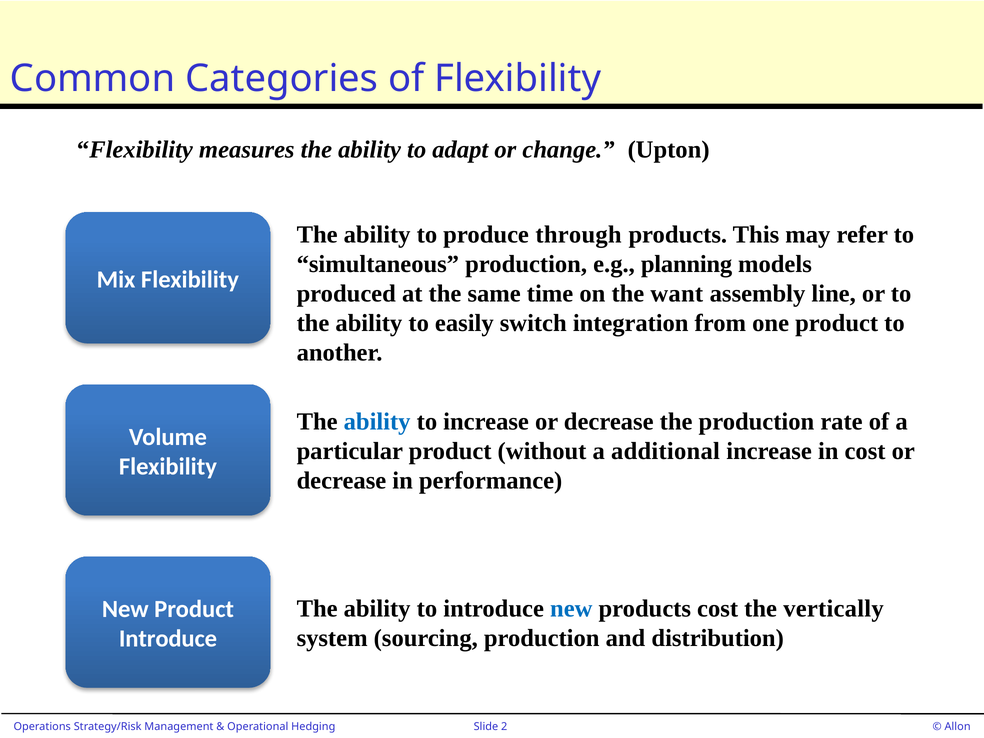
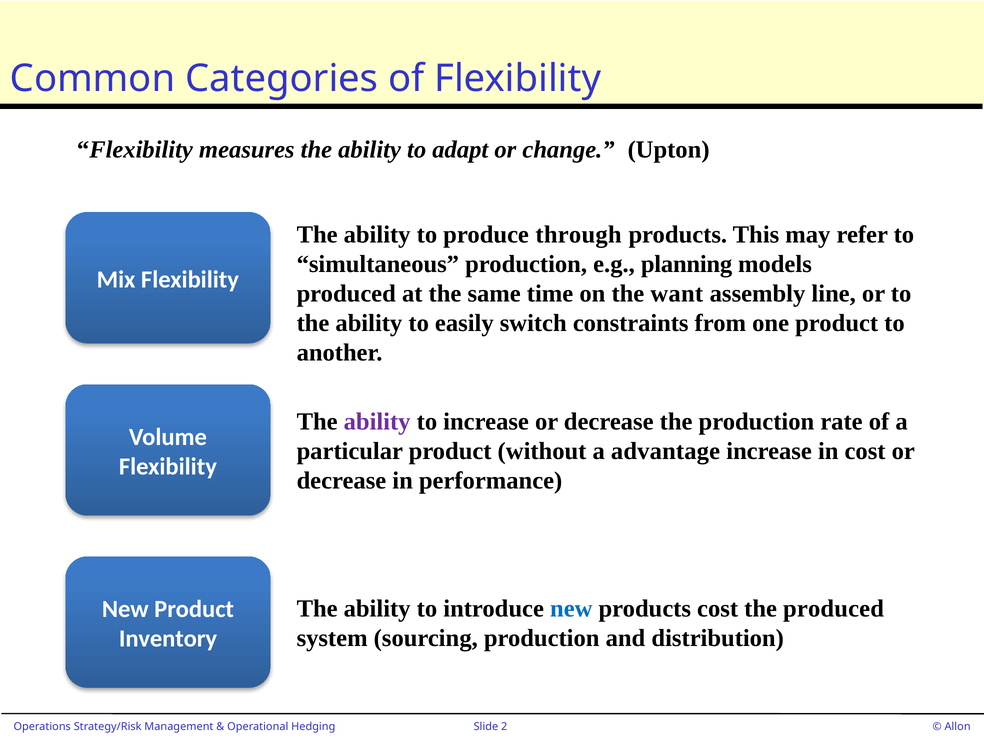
integration: integration -> constraints (631, 323)
ability colour: blue -> purple (377, 422)
additional: additional -> advantage (666, 451)
the vertically: vertically -> produced (834, 609)
Introduce: Introduce -> Inventory (168, 639)
